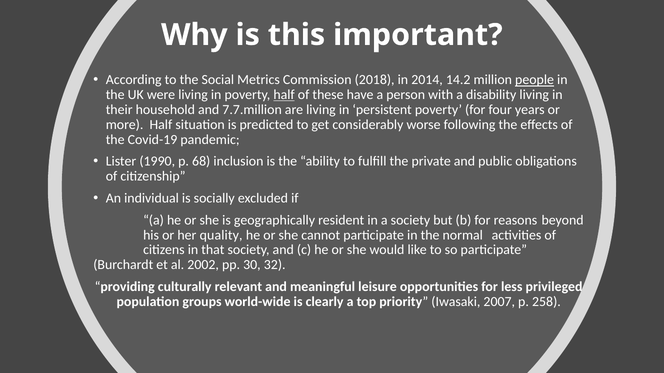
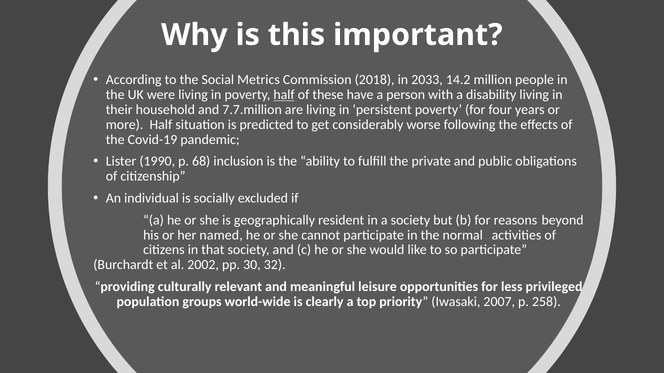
2014: 2014 -> 2033 (427, 80)
people underline: present -> none (535, 80)
quality: quality -> named (221, 235)
